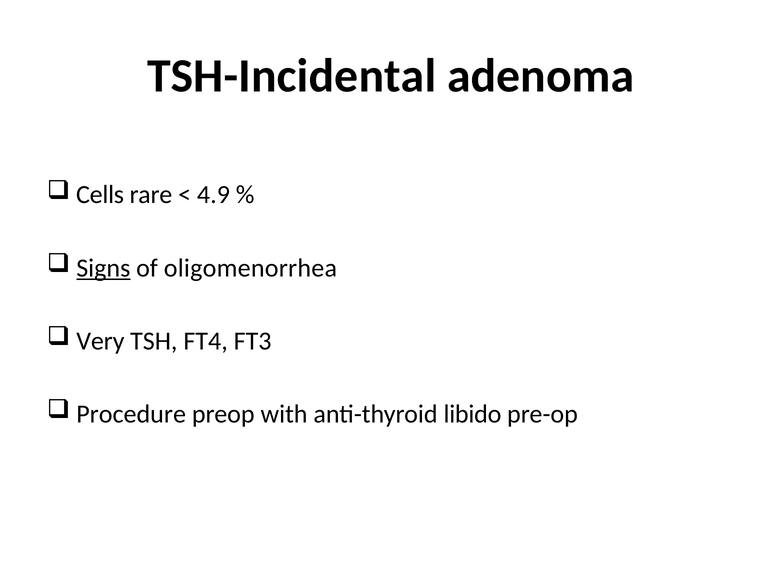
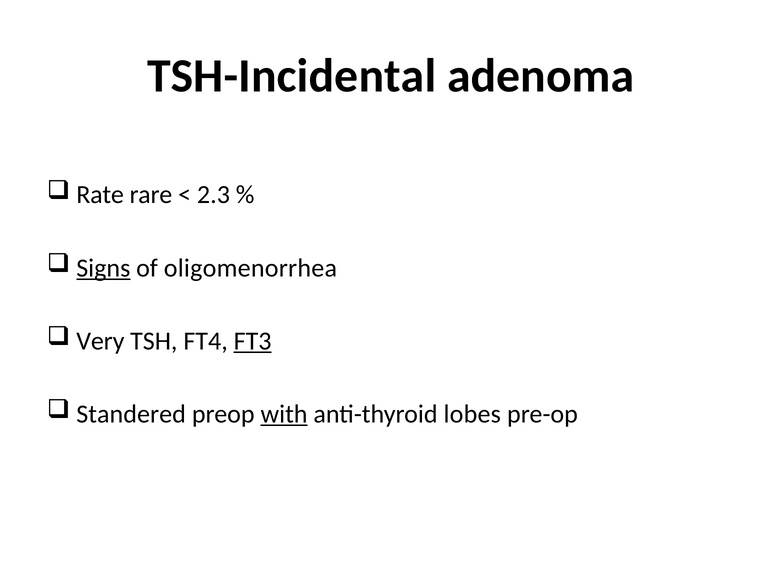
Cells: Cells -> Rate (100, 195)
4.9: 4.9 -> 2.3 (213, 195)
FT3 underline: none -> present (253, 341)
Procedure: Procedure -> Standered (131, 414)
with underline: none -> present (284, 414)
libido: libido -> lobes (472, 414)
